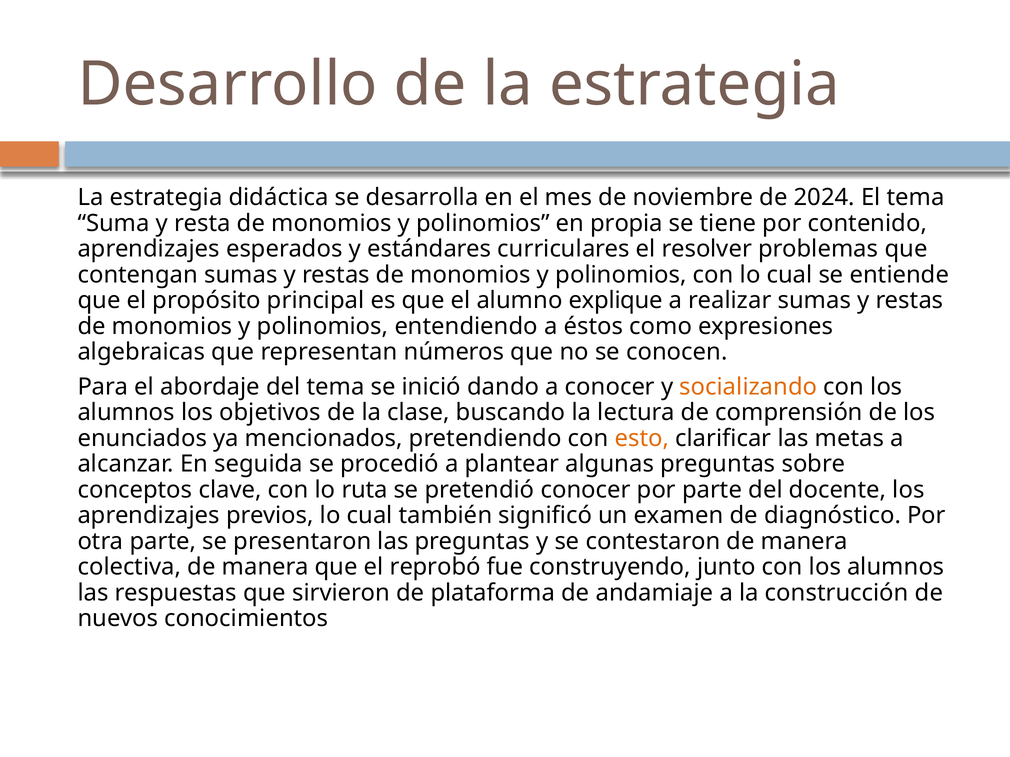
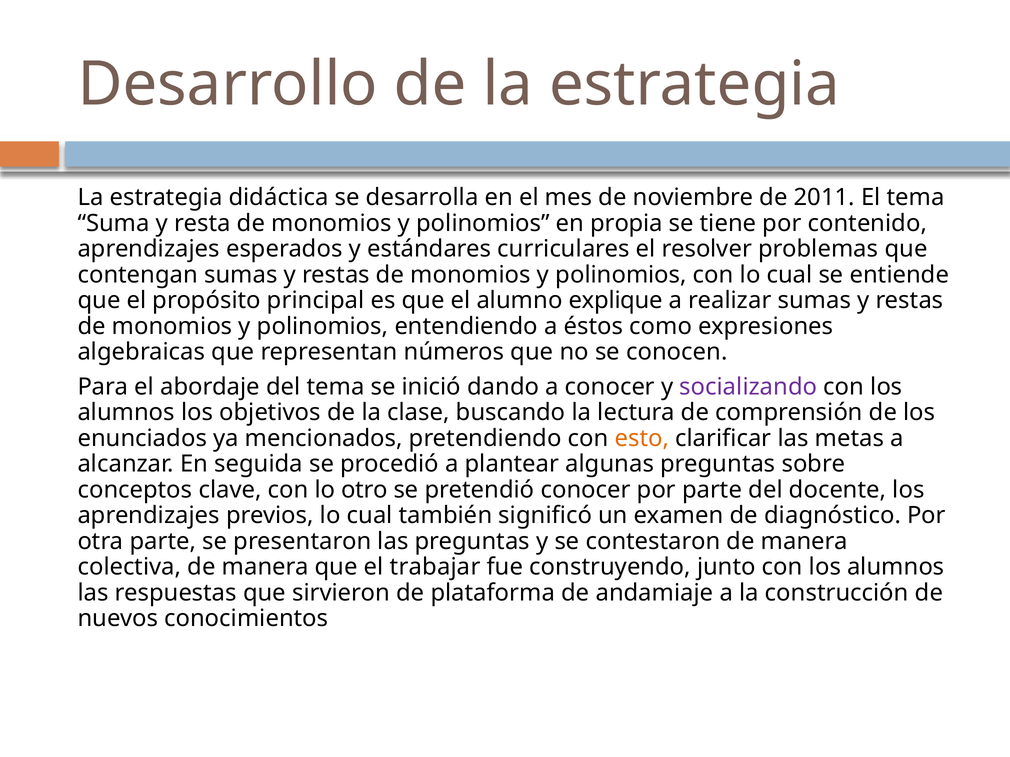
2024: 2024 -> 2011 (824, 198)
socializando colour: orange -> purple (748, 387)
ruta: ruta -> otro (365, 490)
reprobó: reprobó -> trabajar (435, 567)
